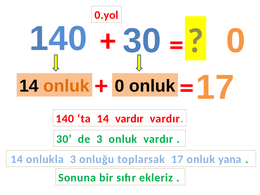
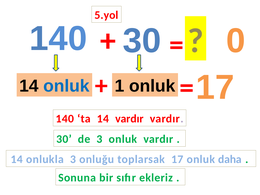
0.yol: 0.yol -> 5.yol (106, 15)
onluk colour: orange -> blue (66, 86)
0: 0 -> 1 (120, 86)
yana: yana -> daha (230, 159)
